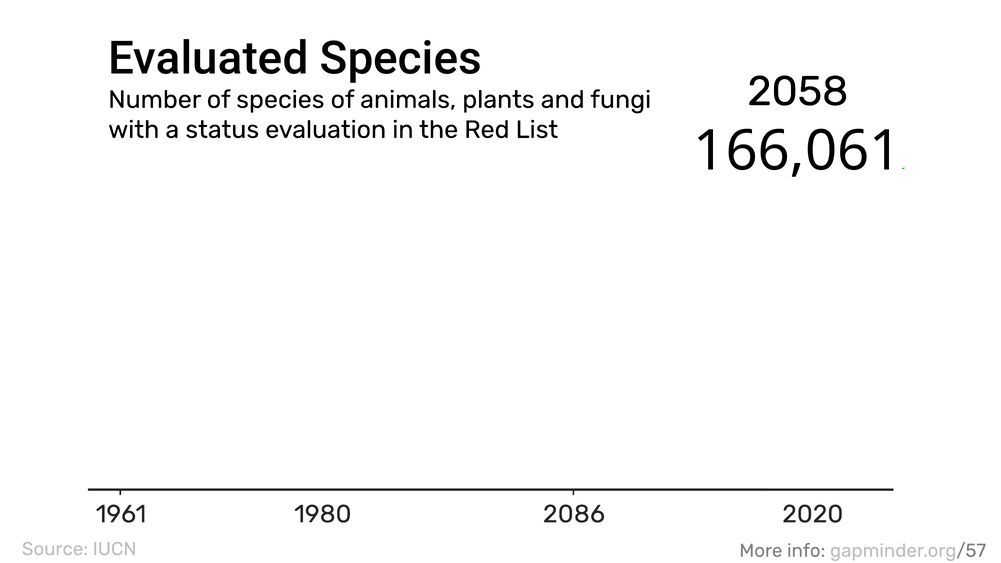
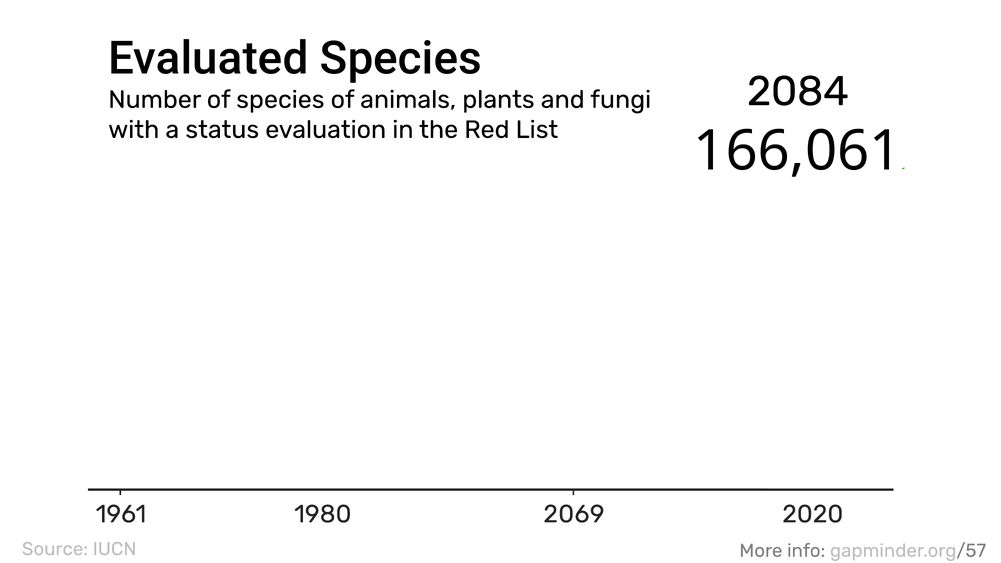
2058: 2058 -> 2084 (798, 91)
2086: 2086 -> 2069 (574, 514)
